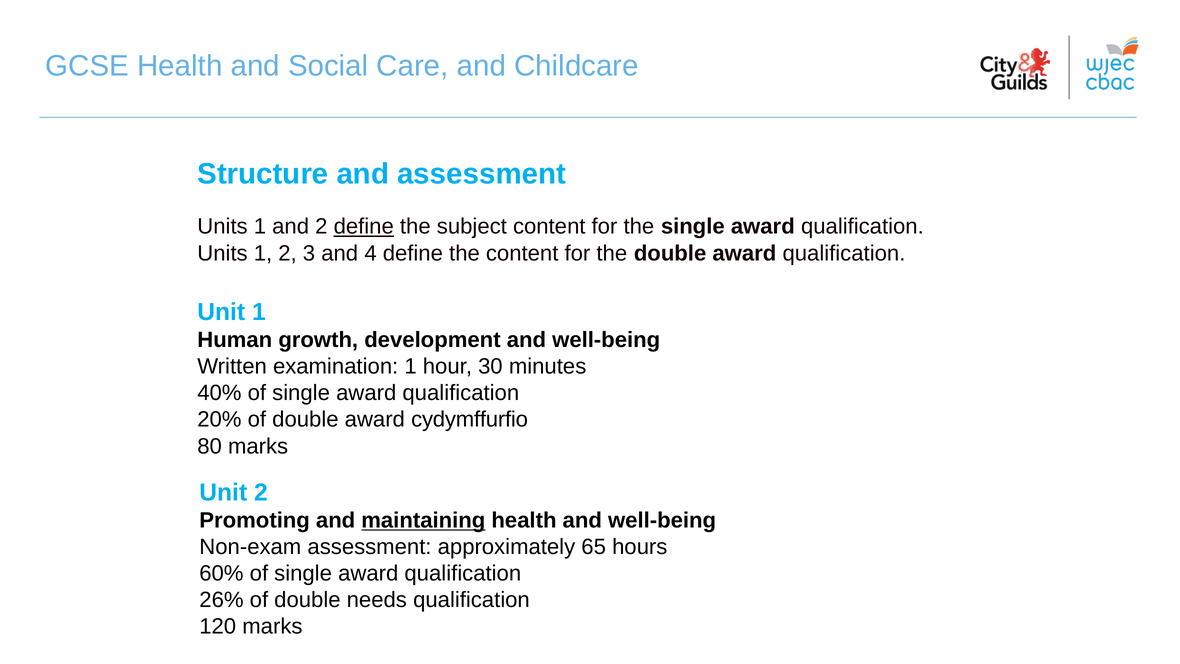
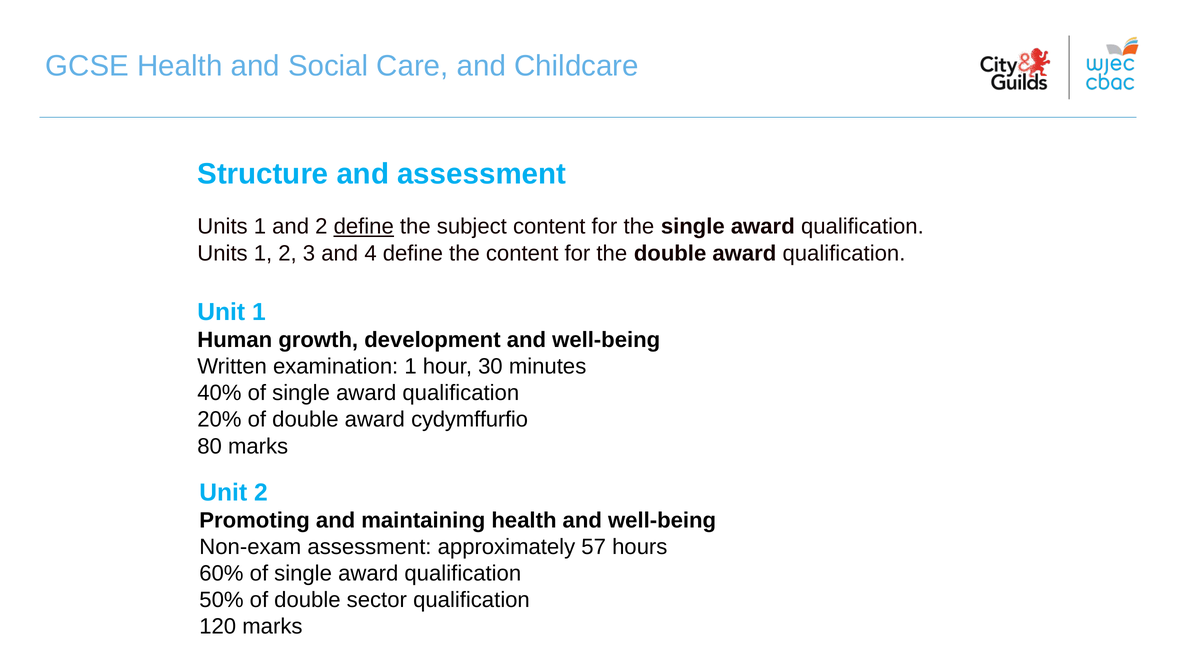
maintaining underline: present -> none (423, 520)
65: 65 -> 57 (594, 547)
26%: 26% -> 50% (221, 600)
needs: needs -> sector (377, 600)
